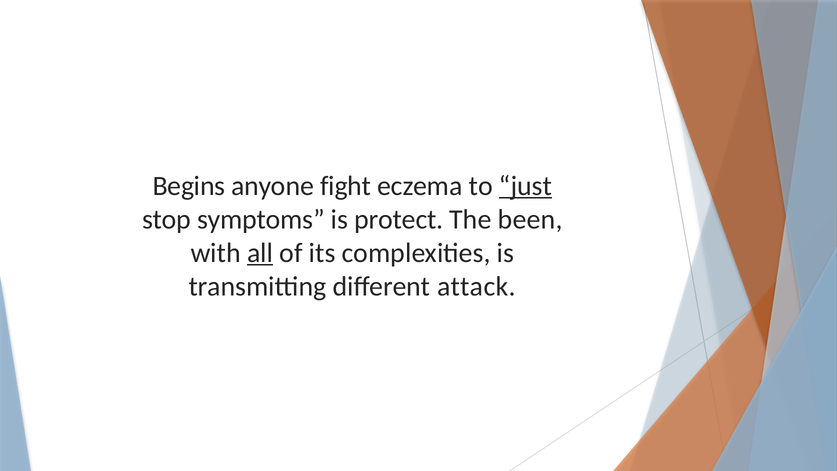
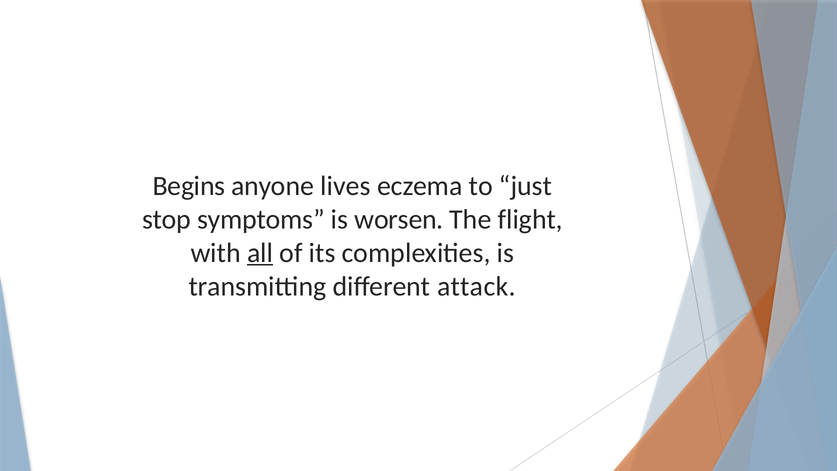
fight: fight -> lives (345, 186)
just underline: present -> none (525, 186)
protect: protect -> worsen (399, 219)
been: been -> flight (530, 219)
